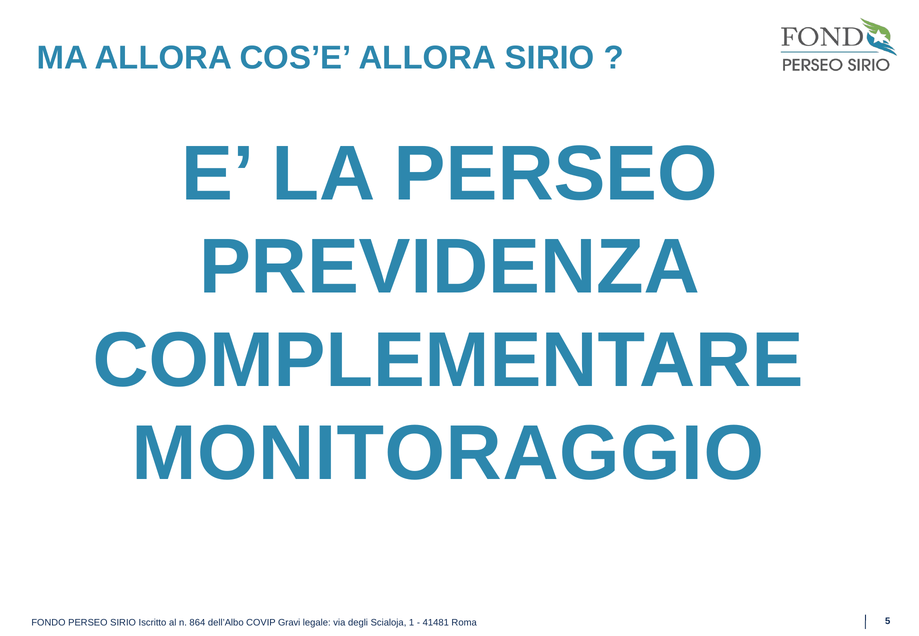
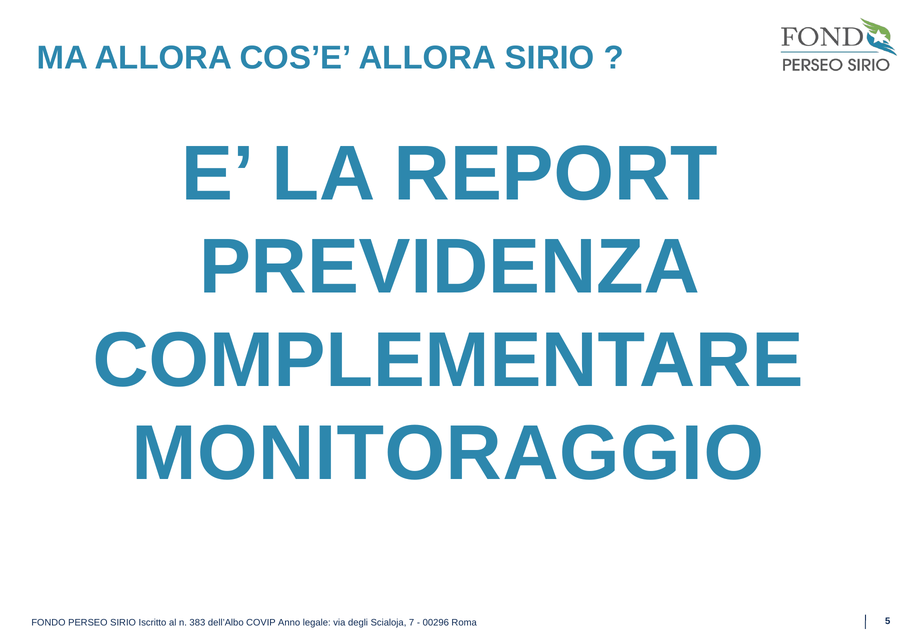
LA PERSEO: PERSEO -> REPORT (556, 174)
864: 864 -> 383 (197, 623)
Gravi: Gravi -> Anno (289, 623)
1: 1 -> 7 (412, 623)
41481: 41481 -> 00296 (436, 623)
